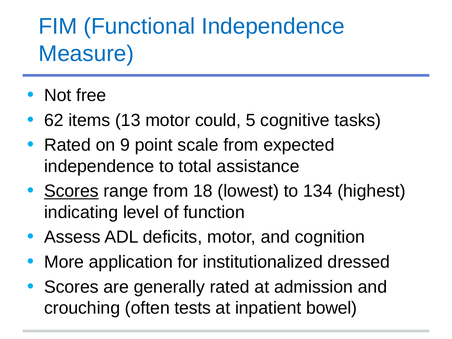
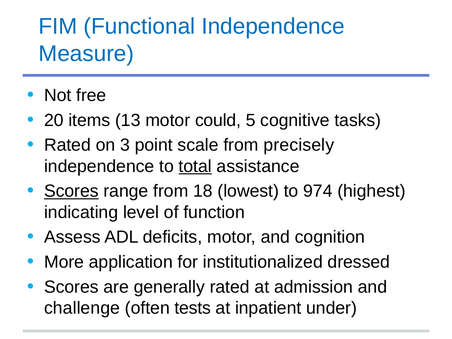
62: 62 -> 20 (54, 120)
9: 9 -> 3 (125, 145)
expected: expected -> precisely (299, 145)
total underline: none -> present (195, 166)
134: 134 -> 974 (318, 191)
crouching: crouching -> challenge (82, 308)
bowel: bowel -> under (332, 308)
